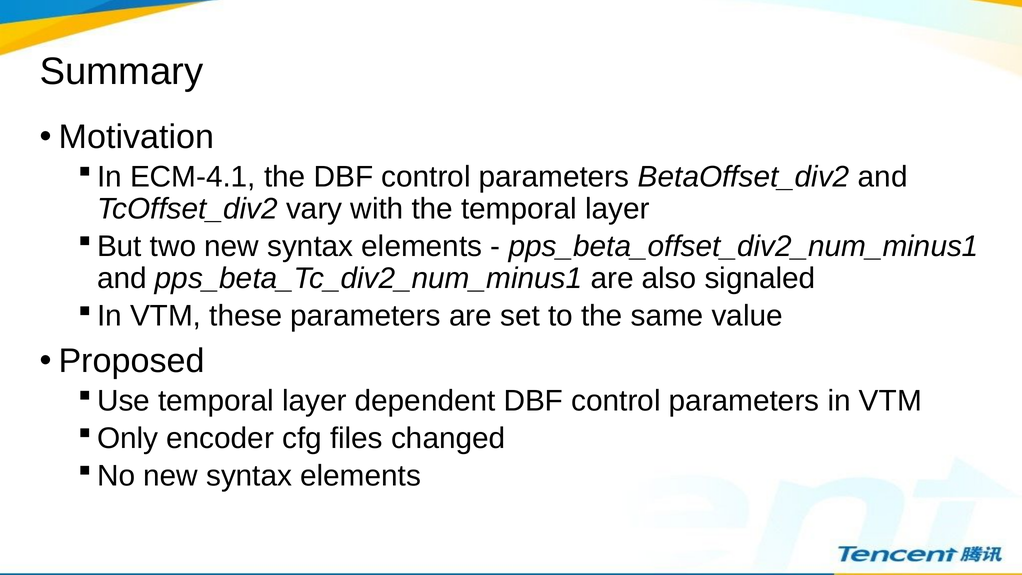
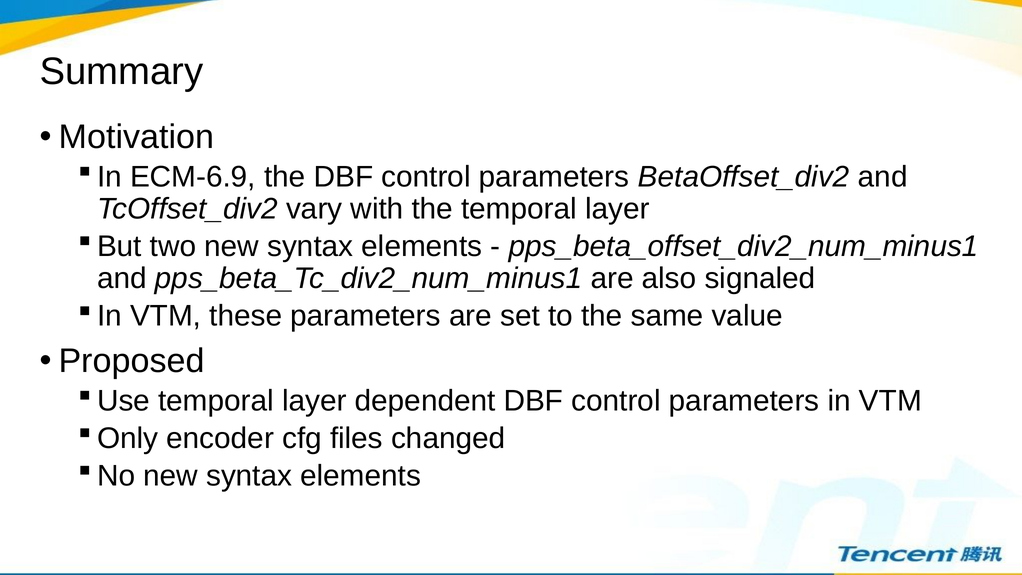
ECM-4.1: ECM-4.1 -> ECM-6.9 (193, 177)
